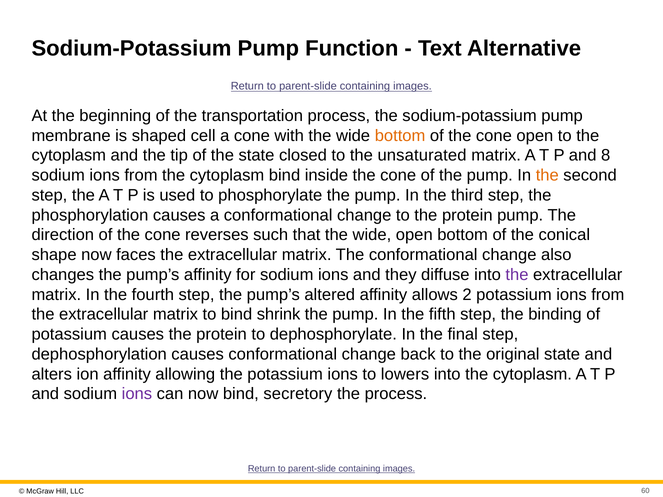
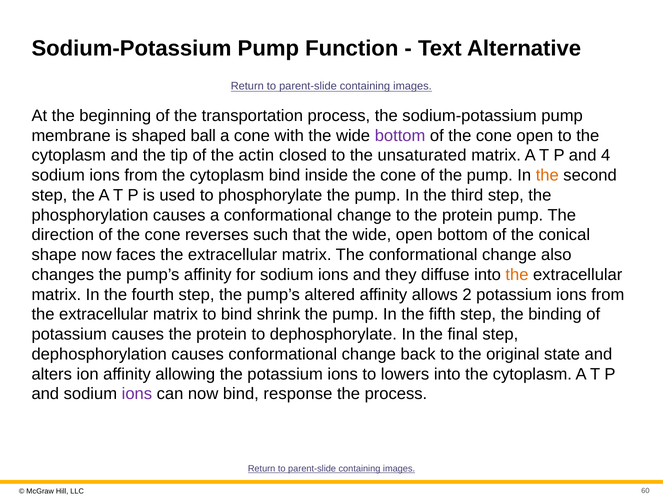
cell: cell -> ball (203, 136)
bottom colour: orange -> purple (400, 136)
the state: state -> actin (256, 156)
8: 8 -> 4 (606, 156)
the colour: purple -> orange (517, 275)
secretory: secretory -> response (298, 394)
